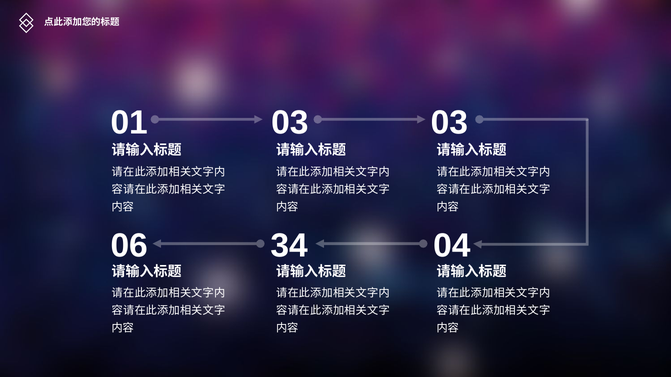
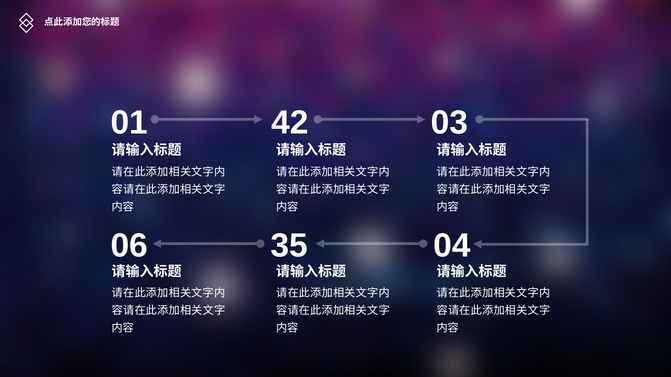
01 03: 03 -> 42 (290, 123)
34: 34 -> 35 (289, 246)
